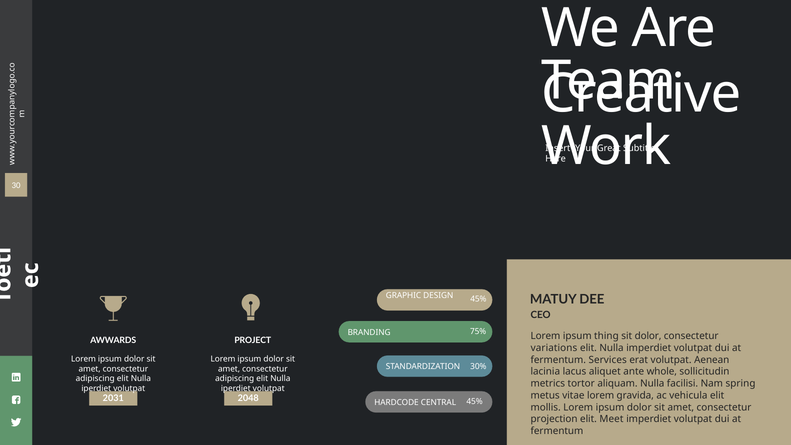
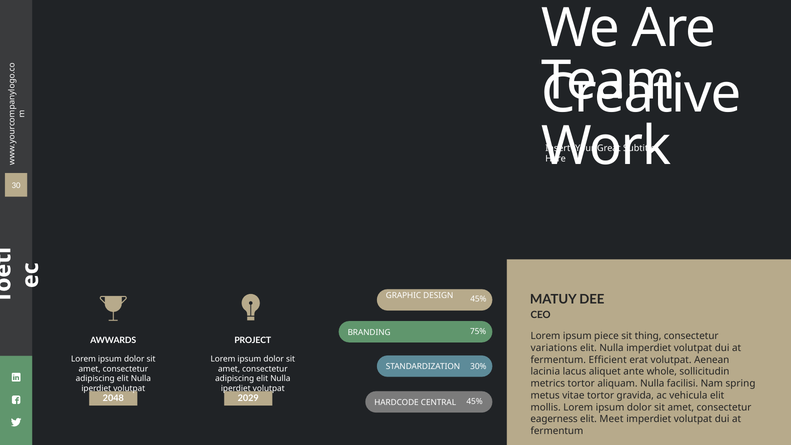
thing: thing -> piece (606, 336)
sit dolor: dolor -> thing (648, 336)
Services: Services -> Efficient (608, 360)
vitae lorem: lorem -> tortor (601, 395)
2031: 2031 -> 2048 (113, 398)
2048: 2048 -> 2029 (248, 398)
projection: projection -> eagerness (554, 419)
